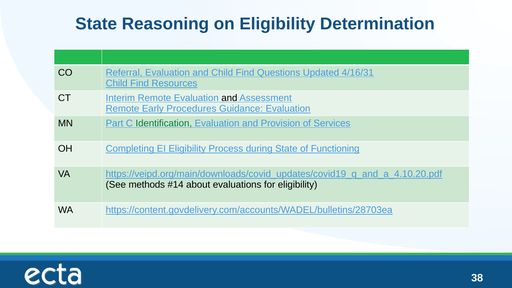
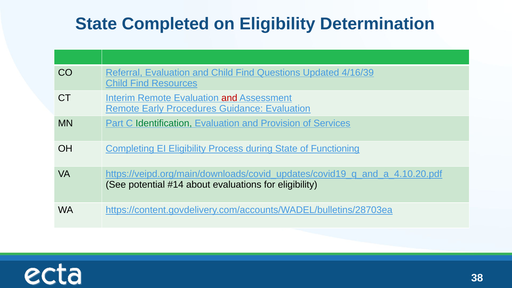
Reasoning: Reasoning -> Completed (165, 24)
4/16/31: 4/16/31 -> 4/16/39 (358, 73)
and colour: black -> red (229, 98)
methods: methods -> potential (147, 185)
